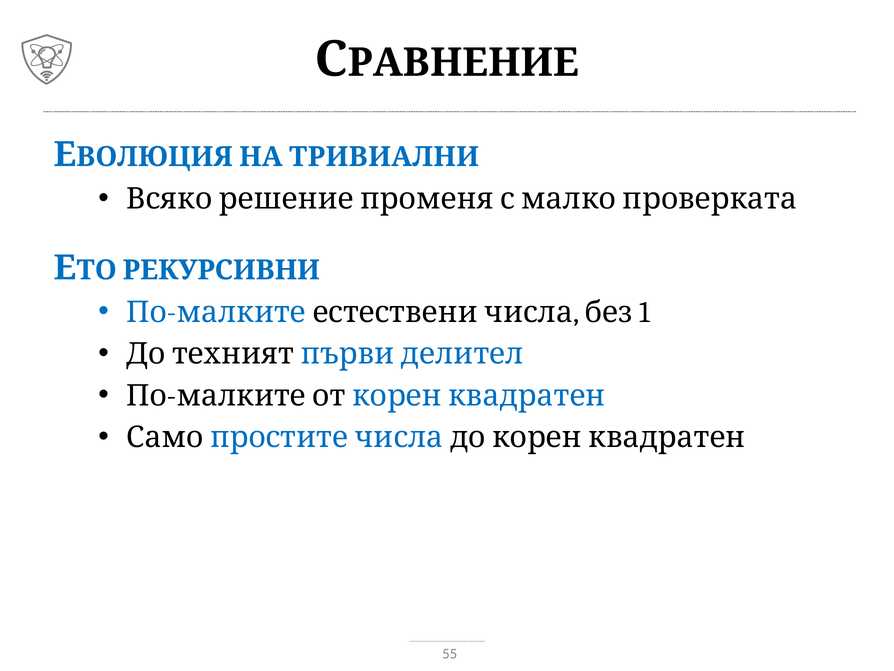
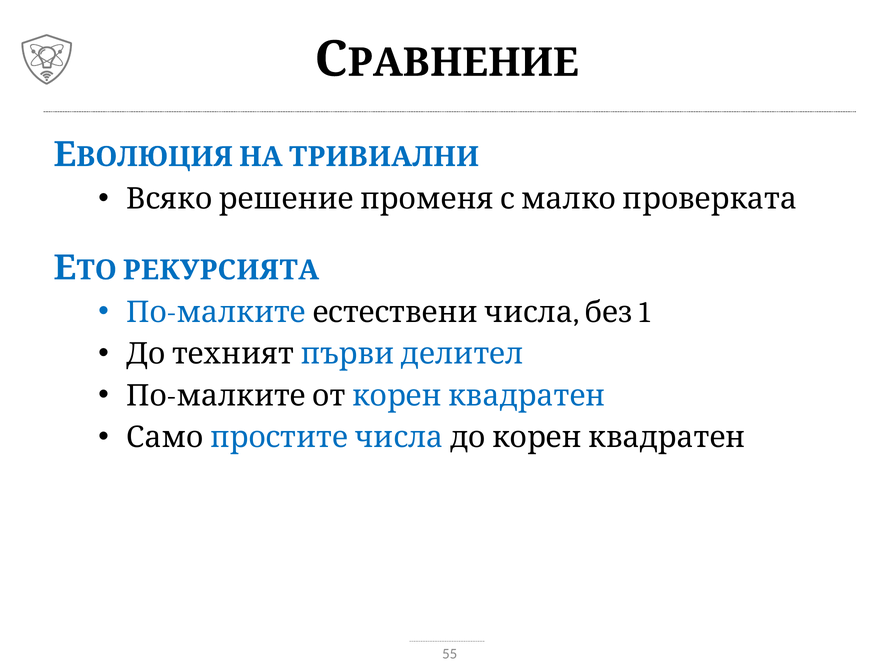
РЕКУРСИВНИ: РЕКУРСИВНИ -> РЕКУРСИЯТА (221, 270)
